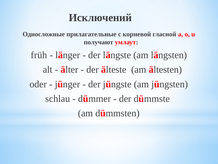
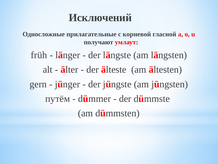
oder: oder -> gern (38, 84)
schlau: schlau -> путём (58, 98)
